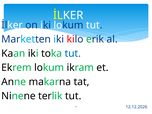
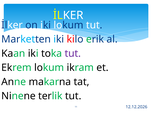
tut colour: blue -> purple (73, 53)
